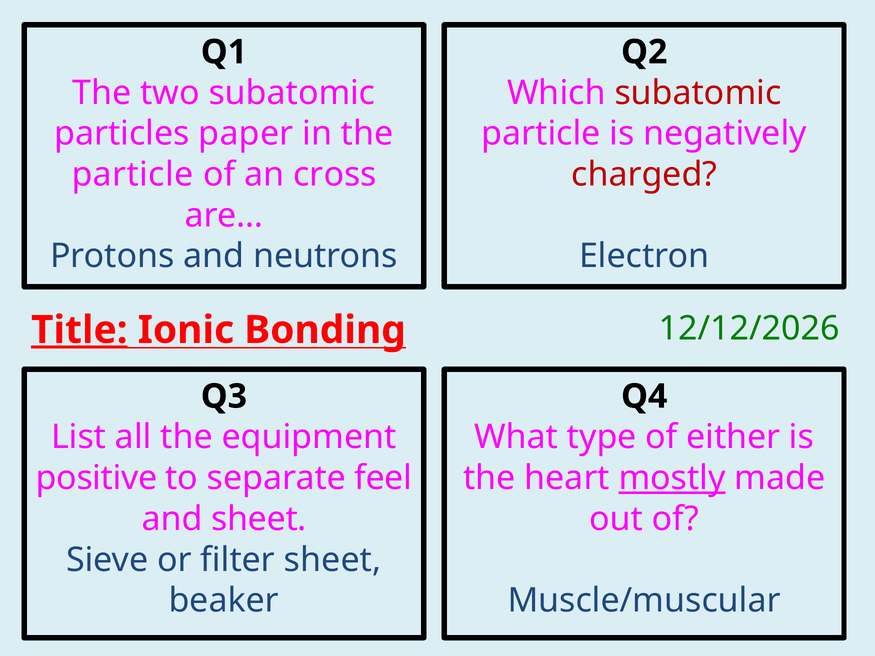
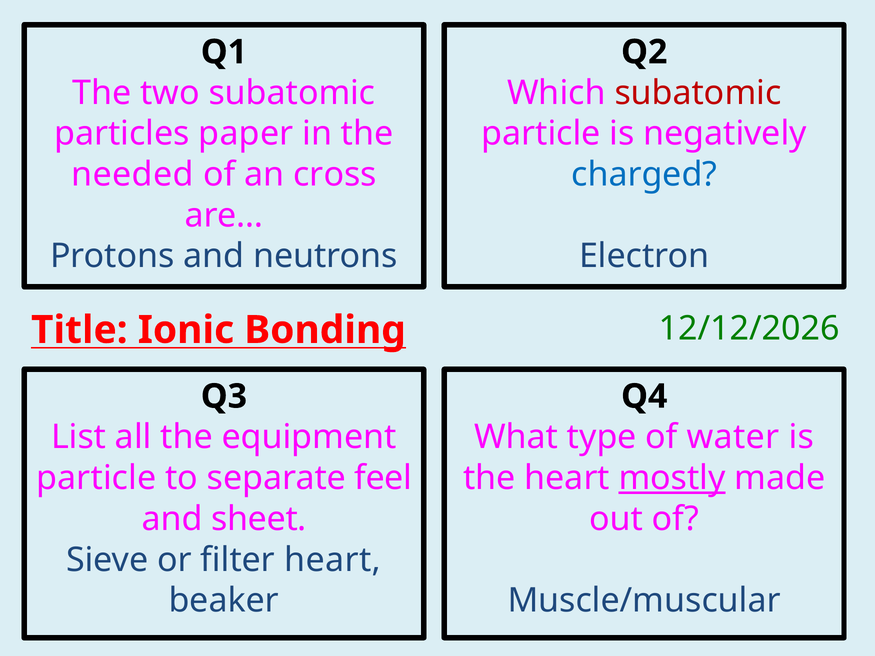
particle: particle -> needed (132, 175)
charged colour: red -> blue (644, 175)
Title underline: present -> none (79, 330)
either: either -> water (733, 437)
positive: positive -> particle (96, 478)
filter sheet: sheet -> heart (333, 560)
